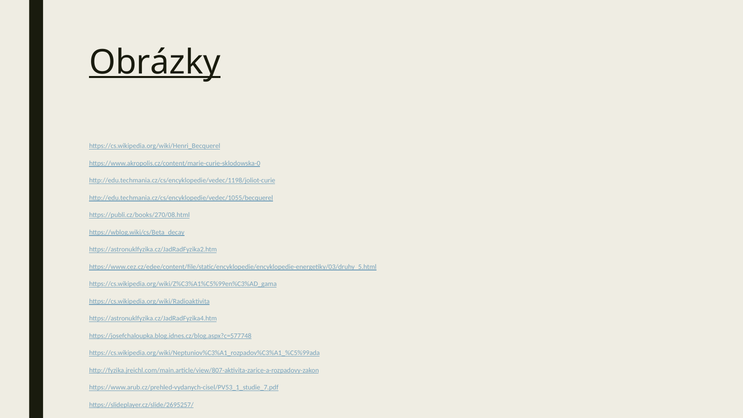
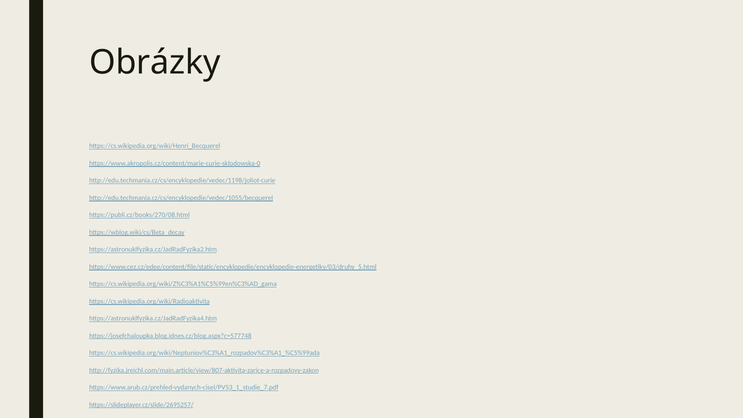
Obrázky underline: present -> none (155, 62)
